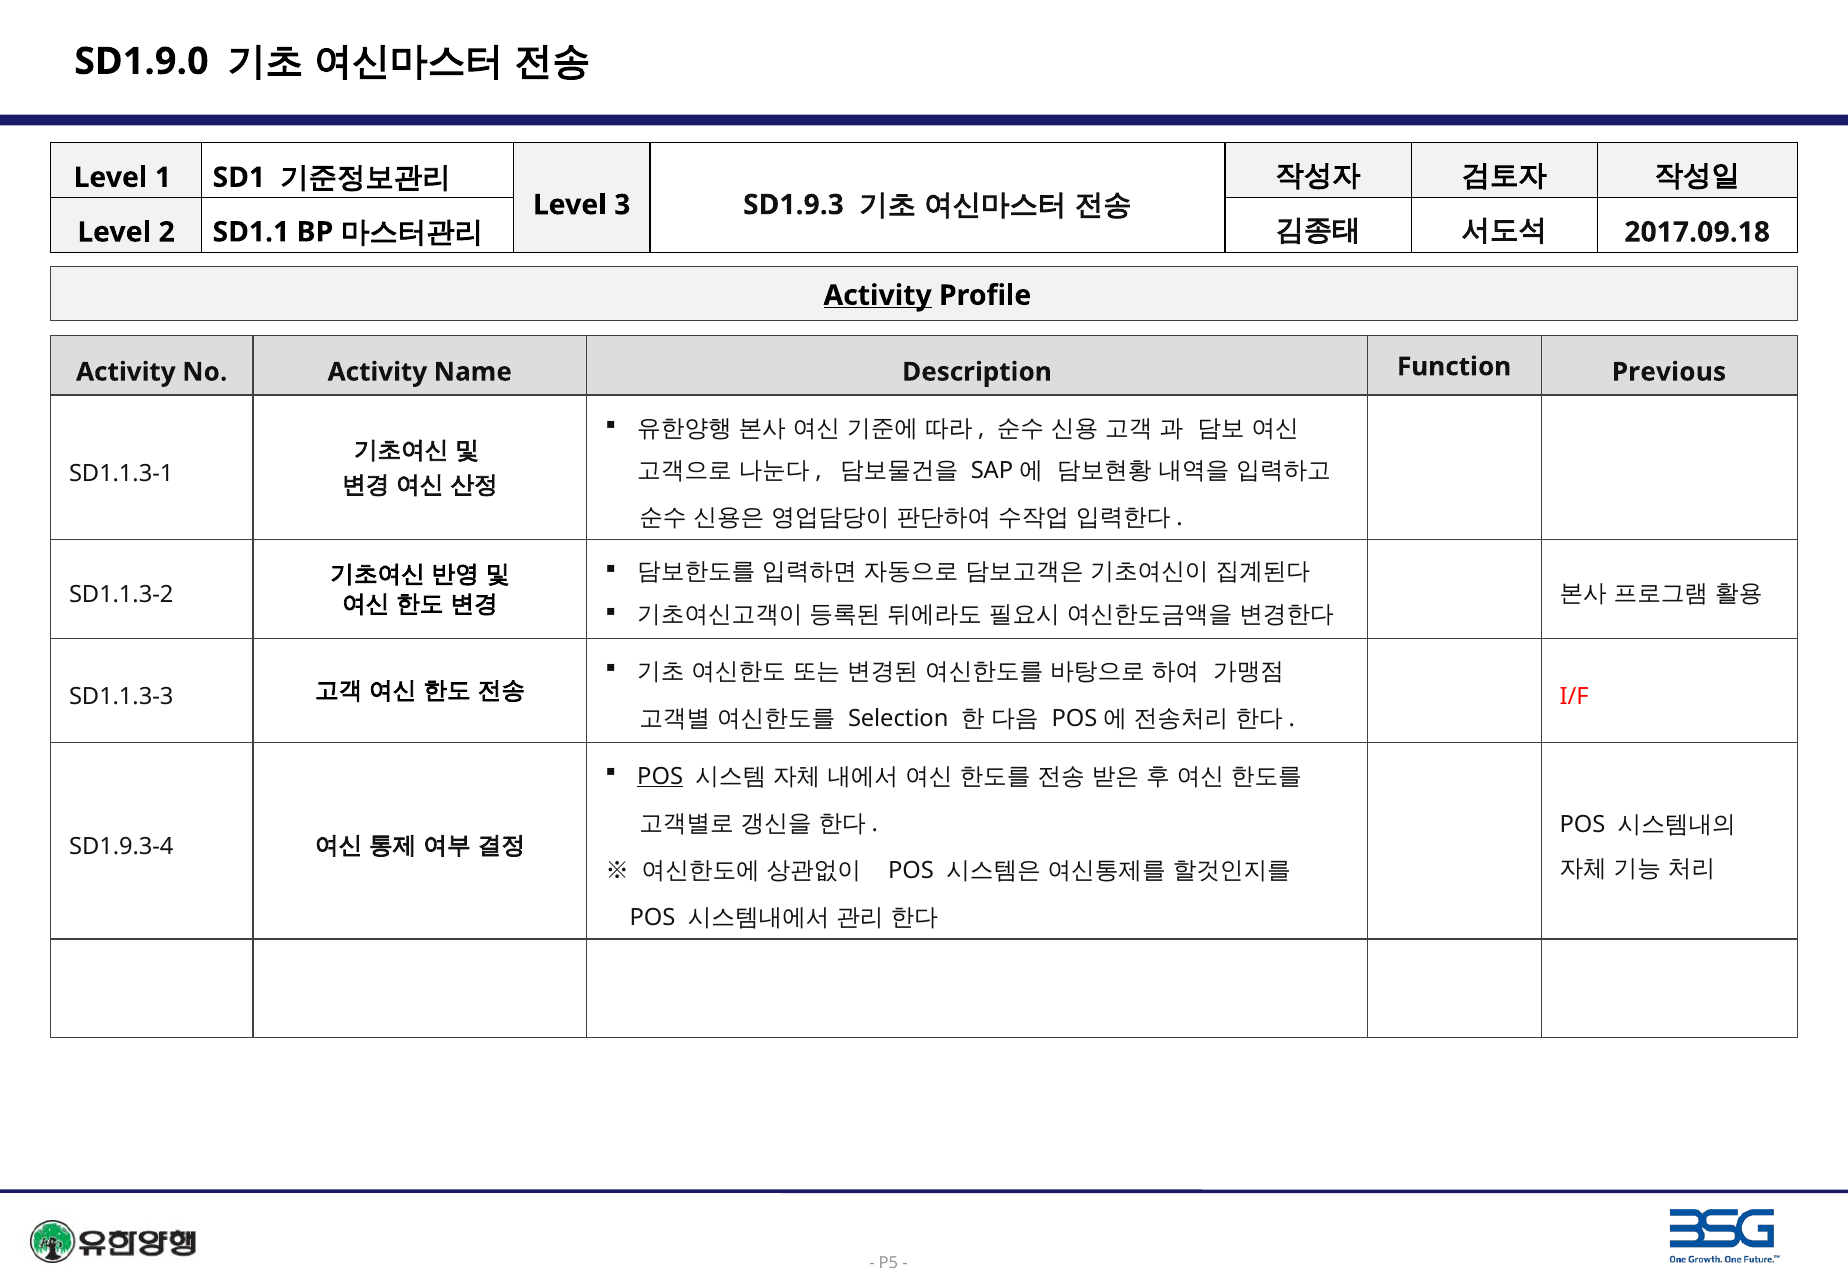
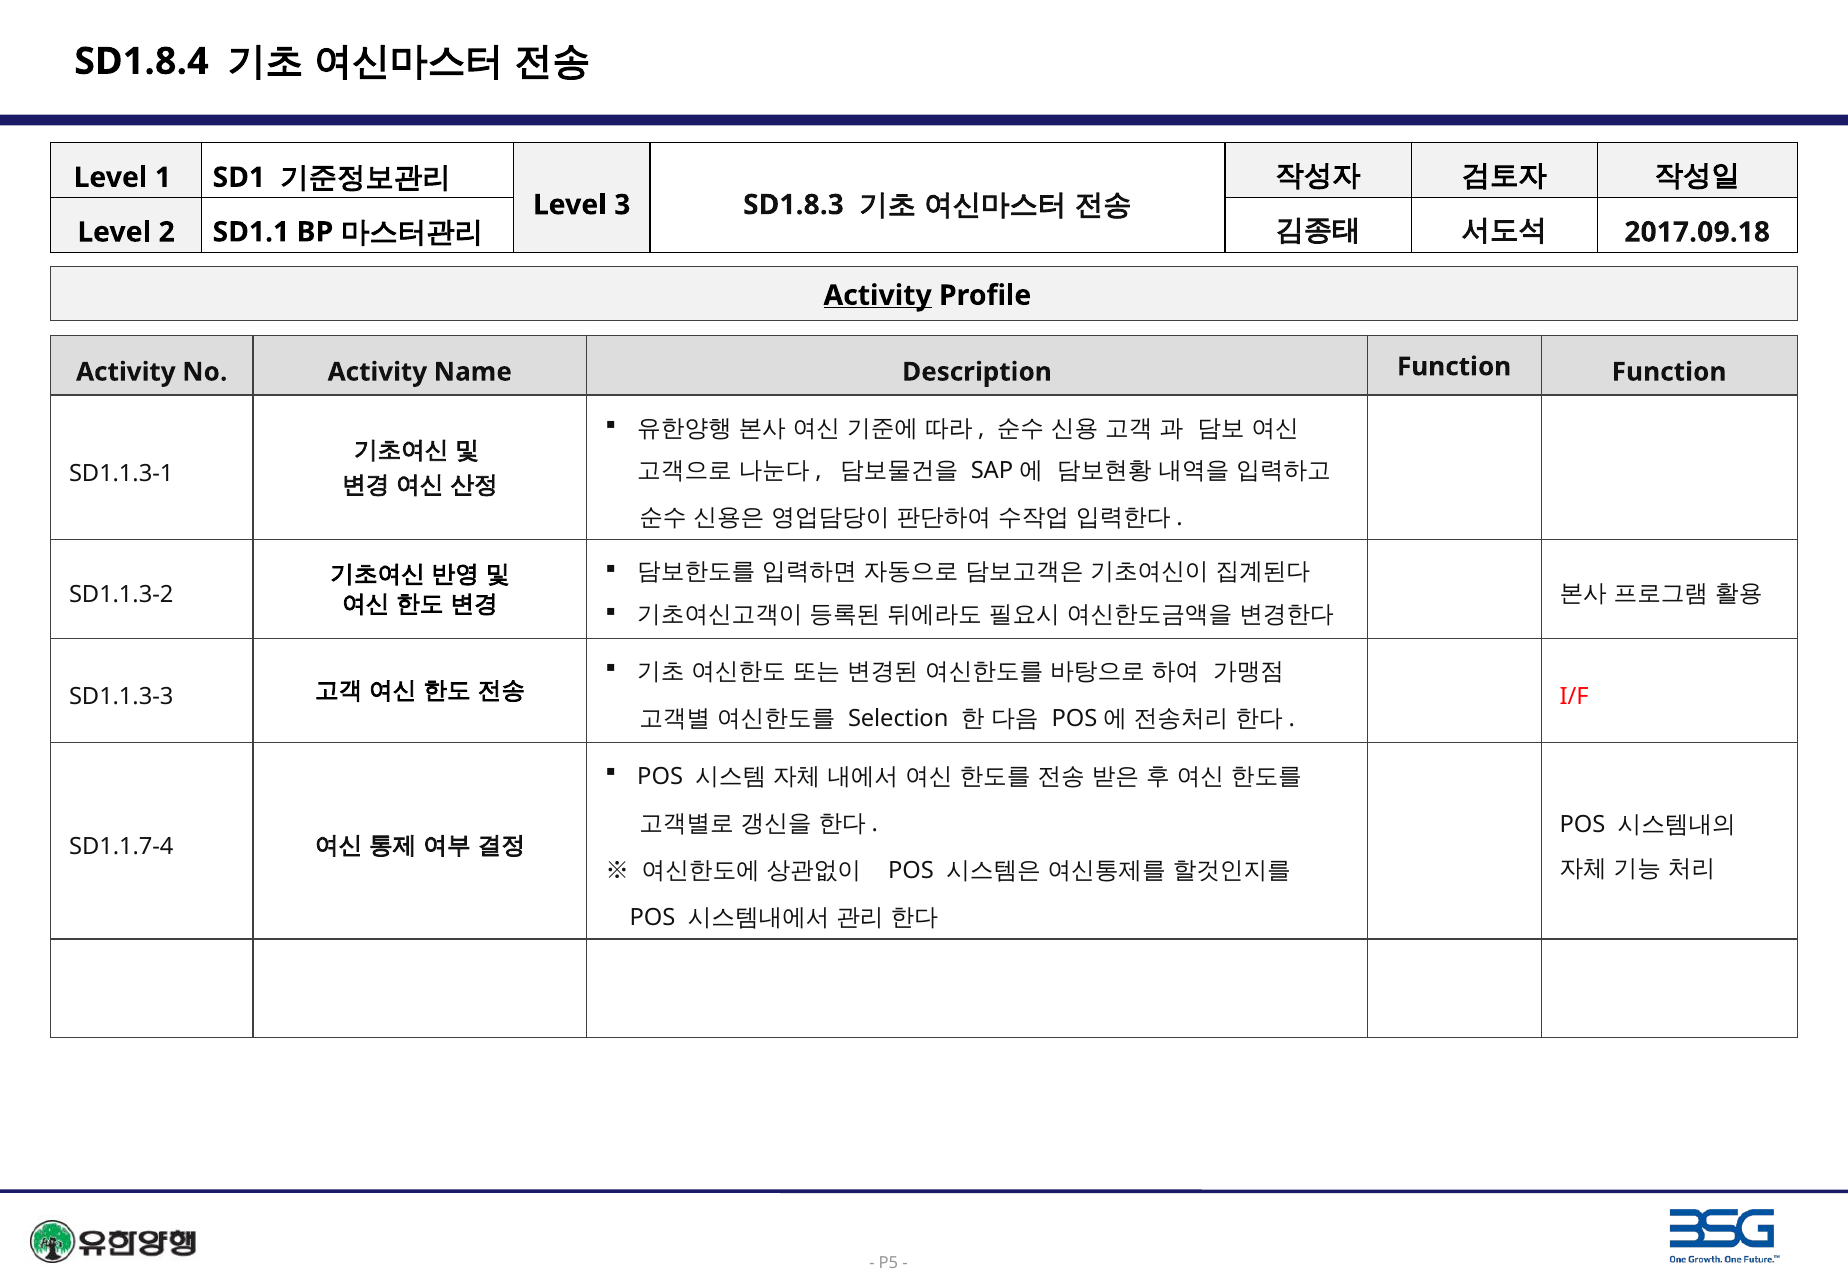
SD1.9.0: SD1.9.0 -> SD1.8.4 (141, 61)
SD1.9.3: SD1.9.3 -> SD1.8.3 (793, 205)
Function Previous: Previous -> Function (1669, 372)
POS underline: present -> none (660, 776)
SD1.9.3-4: SD1.9.3-4 -> SD1.1.7-4 (121, 847)
